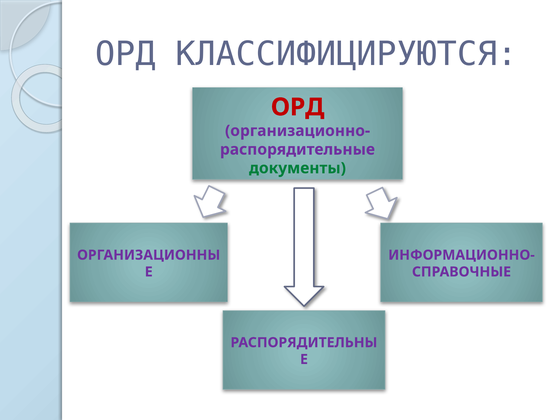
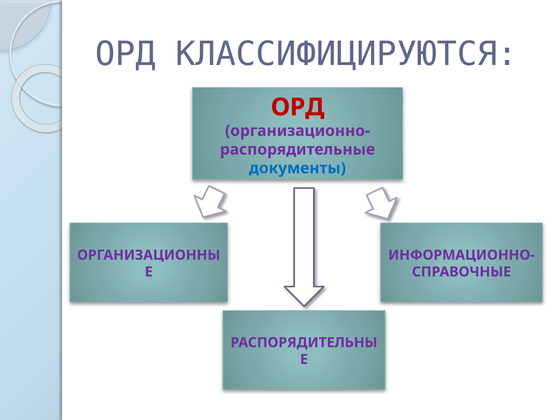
документы colour: green -> blue (297, 168)
